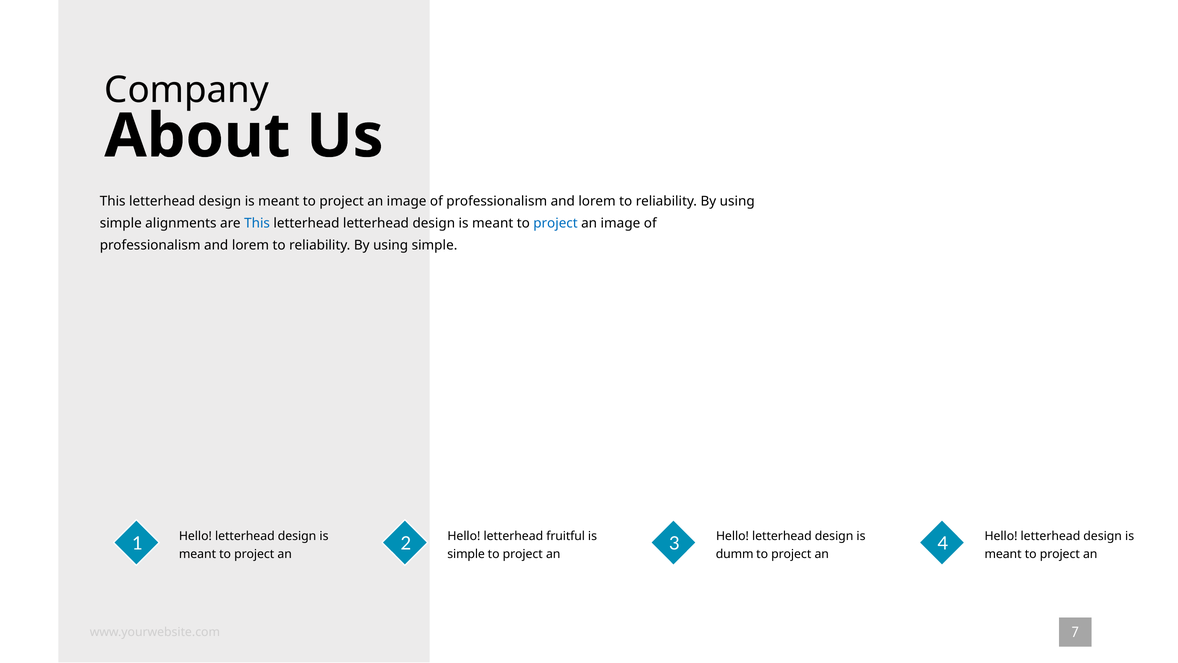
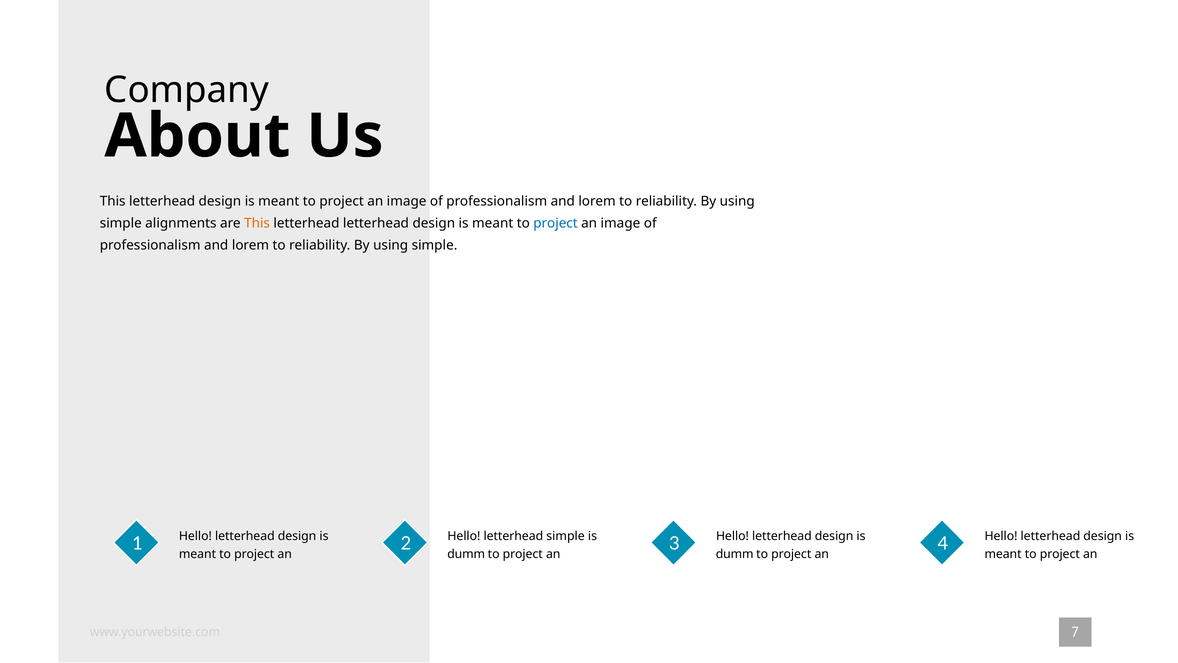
This colour: blue -> orange (257, 223)
letterhead fruitful: fruitful -> simple (566, 536)
simple: simple -> dumm (466, 554)
